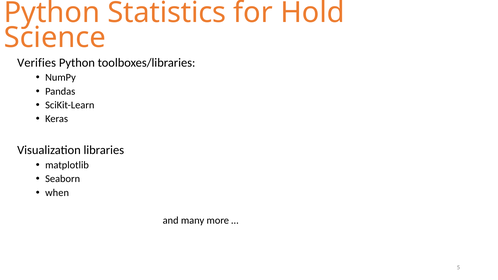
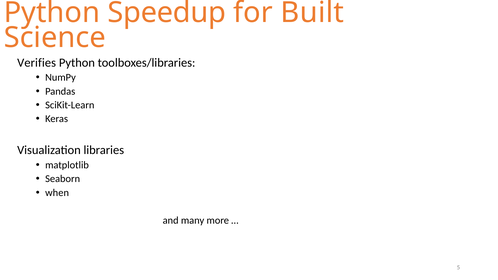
Statistics: Statistics -> Speedup (167, 12)
Hold: Hold -> Built (312, 12)
